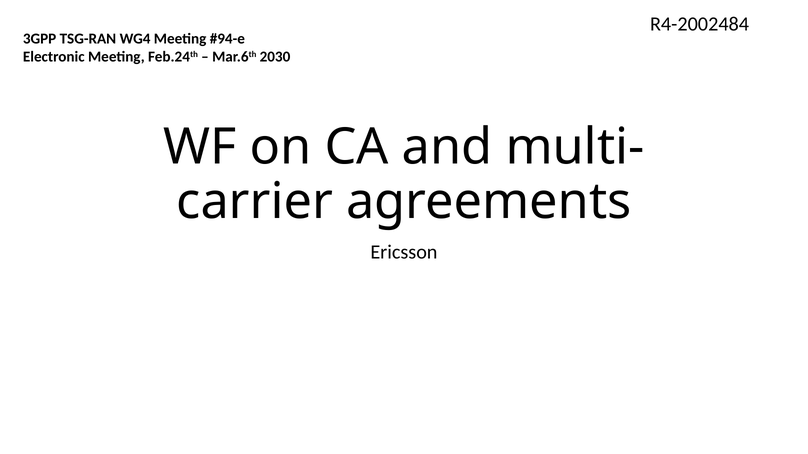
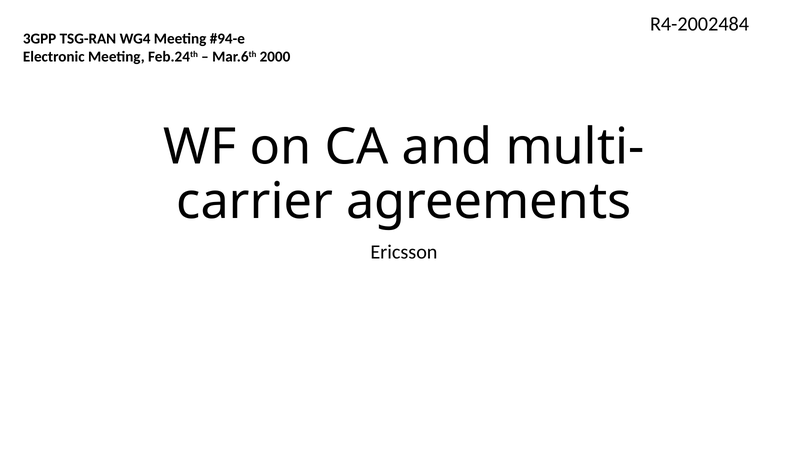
2030: 2030 -> 2000 (275, 57)
